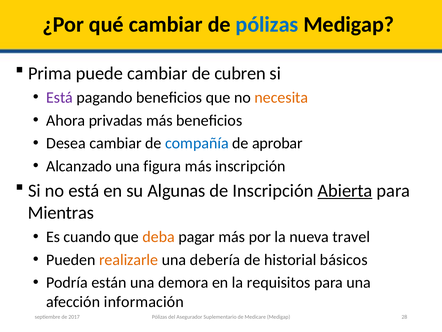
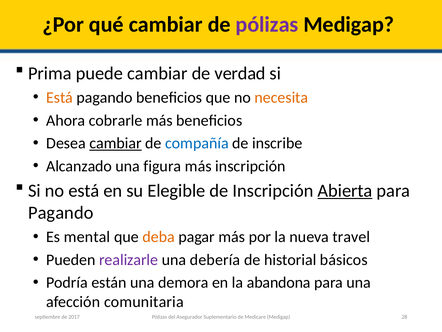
pólizas colour: blue -> purple (267, 24)
cubren: cubren -> verdad (240, 73)
Está colour: purple -> orange (60, 97)
privadas: privadas -> cobrarle (116, 120)
cambiar underline: none -> present (116, 143)
aprobar: aprobar -> inscribe (277, 143)
Algunas: Algunas -> Elegible (176, 190)
Mientras: Mientras -> Pagando (61, 212)
cuando: cuando -> mental (87, 237)
realizarle colour: orange -> purple (129, 259)
requisitos: requisitos -> abandona (279, 282)
información: información -> comunitaria (144, 301)
